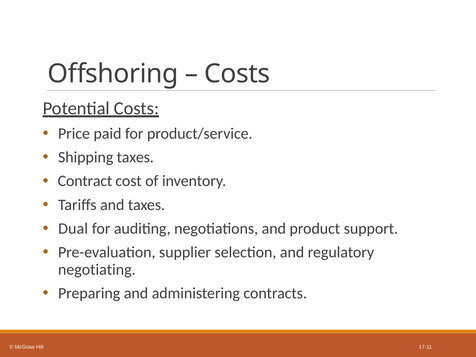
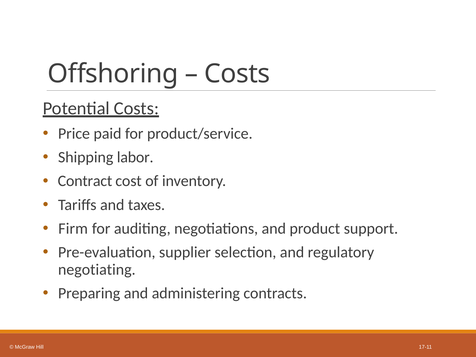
Shipping taxes: taxes -> labor (135, 157)
Dual: Dual -> Firm (73, 229)
